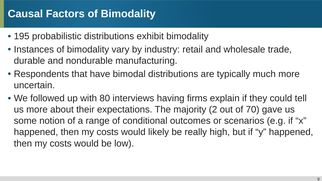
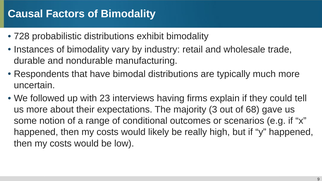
195: 195 -> 728 (22, 36)
80: 80 -> 23 (105, 98)
2: 2 -> 3 (213, 110)
70: 70 -> 68 (253, 110)
